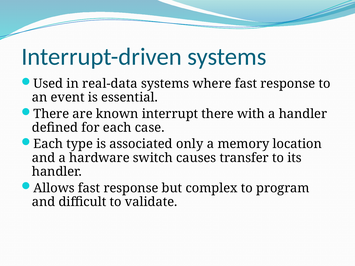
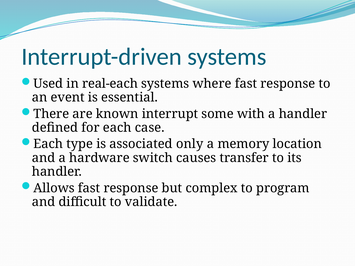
real-data: real-data -> real-each (110, 84)
interrupt there: there -> some (218, 114)
